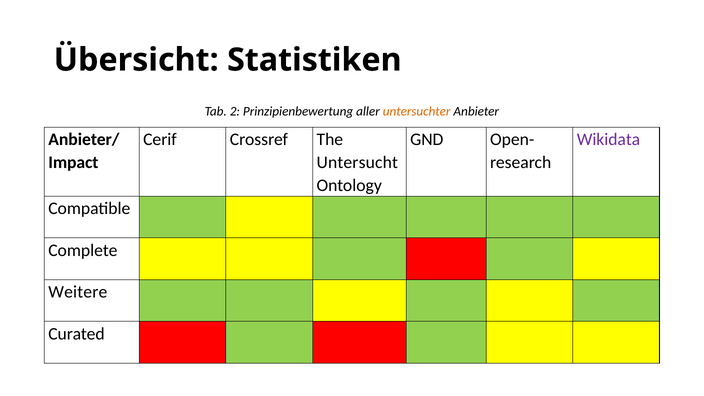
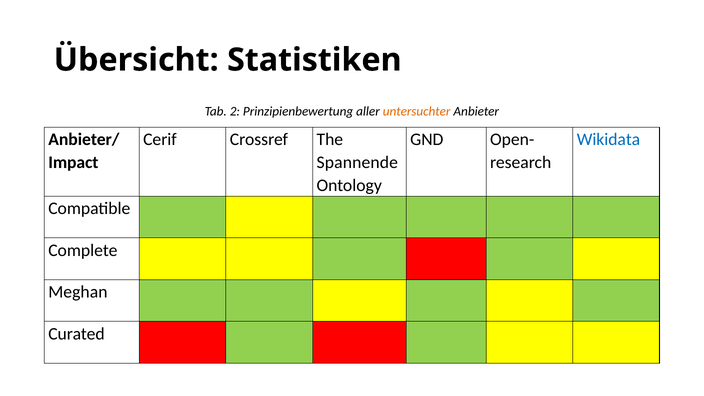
Wikidata colour: purple -> blue (608, 140)
Untersucht: Untersucht -> Spannende (357, 163)
Weitere: Weitere -> Meghan (78, 292)
